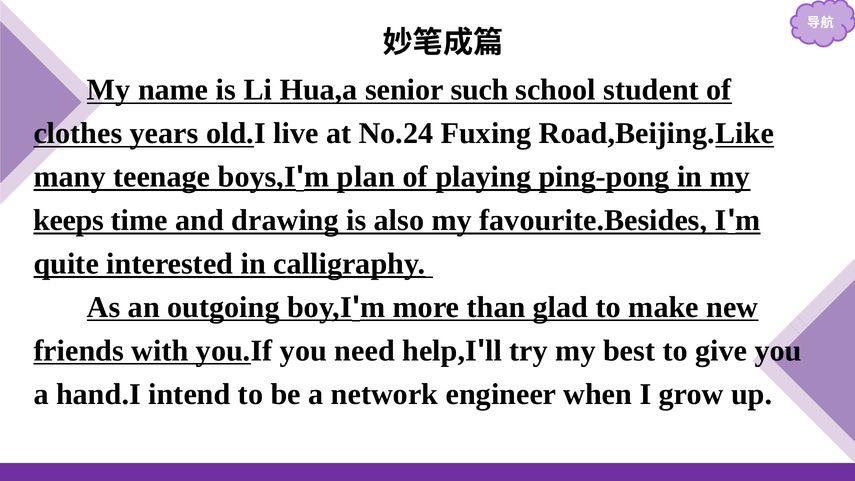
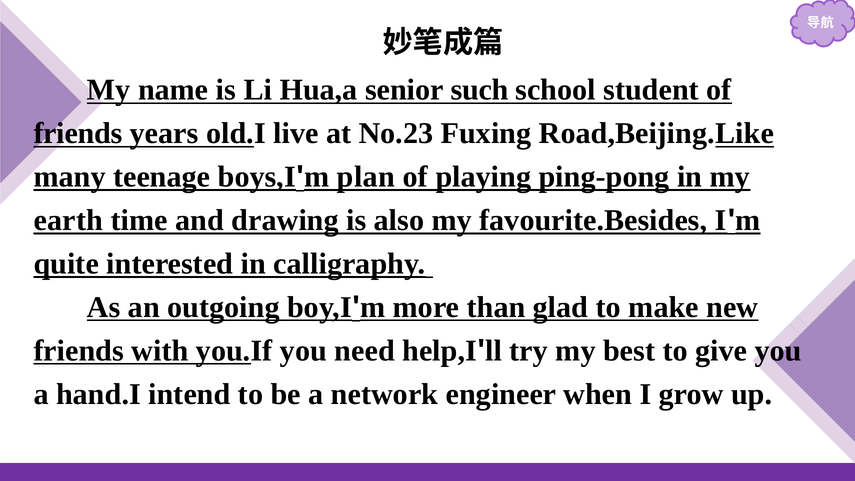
clothes: clothes -> friends (78, 133)
No.24: No.24 -> No.23 (396, 133)
keeps: keeps -> earth (68, 220)
